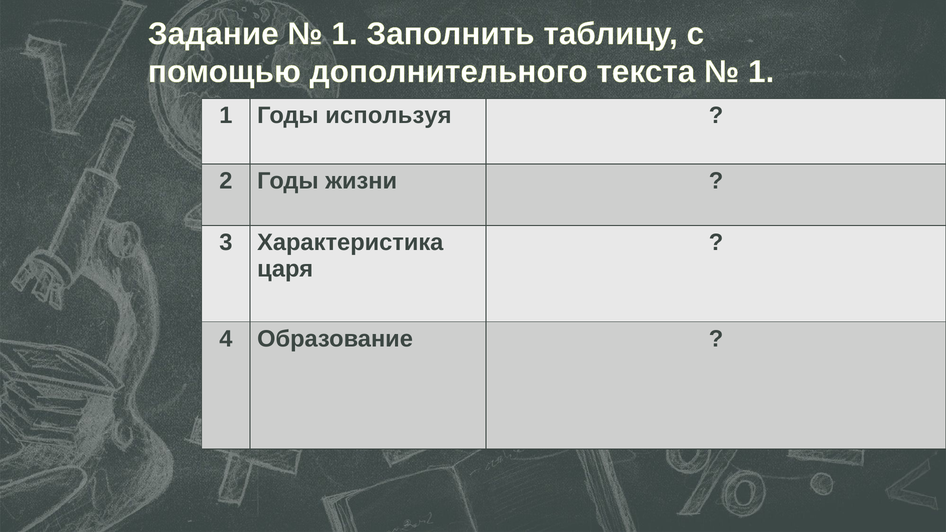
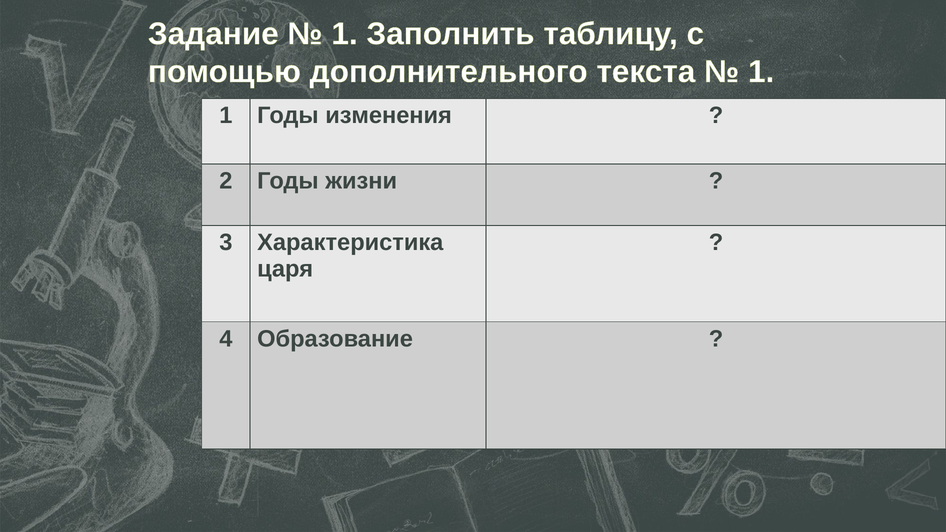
используя: используя -> изменения (389, 116)
